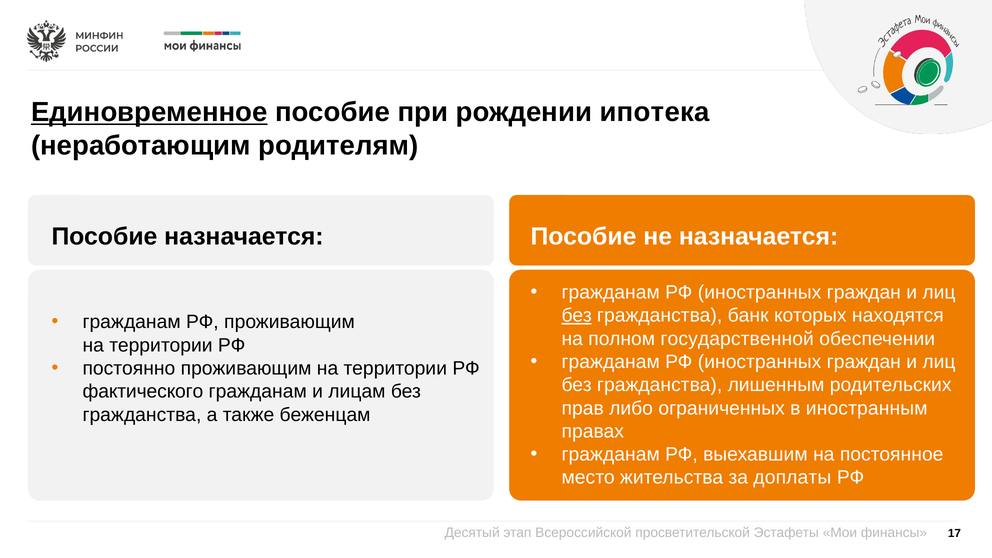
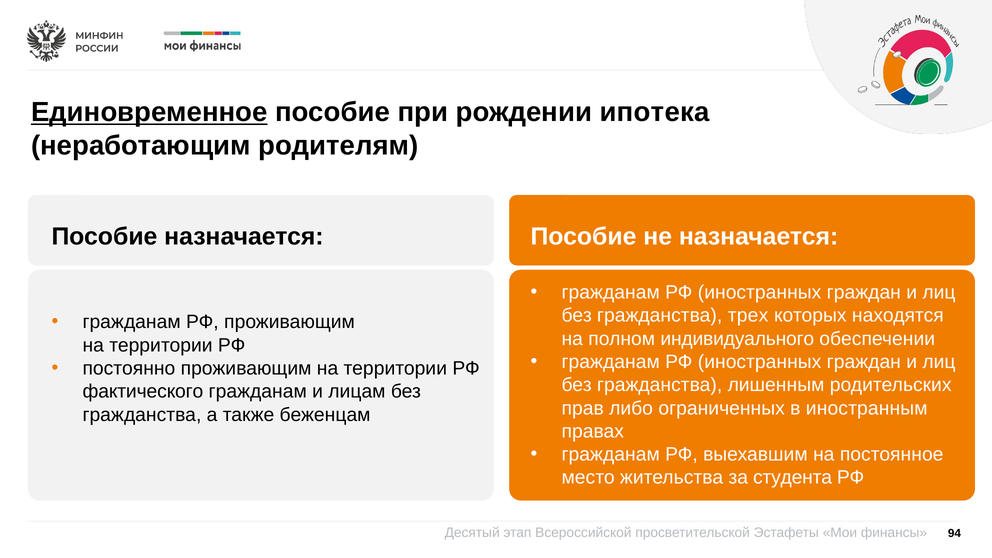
без underline: present -> none (577, 316)
банк: банк -> трех (748, 316)
государственной: государственной -> индивидуального (737, 339)
доплаты: доплаты -> студента (793, 478)
17: 17 -> 94 (954, 533)
